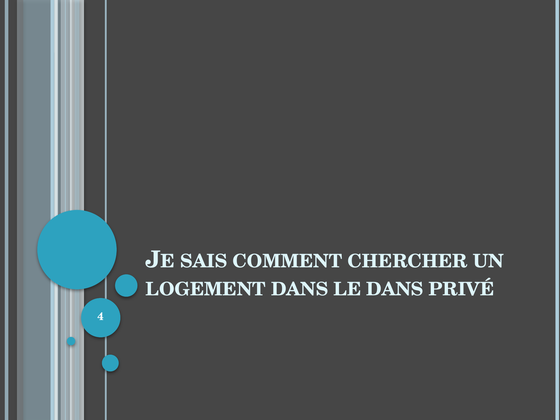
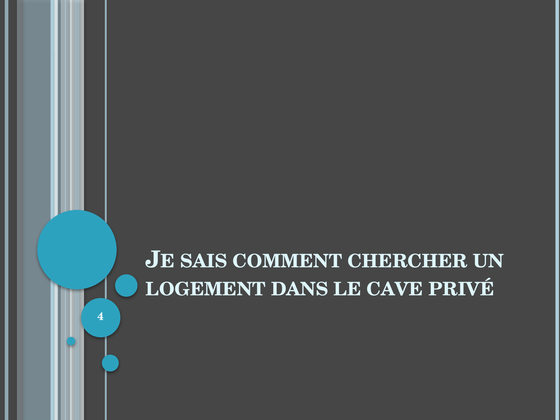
LE DANS: DANS -> CAVE (395, 289)
